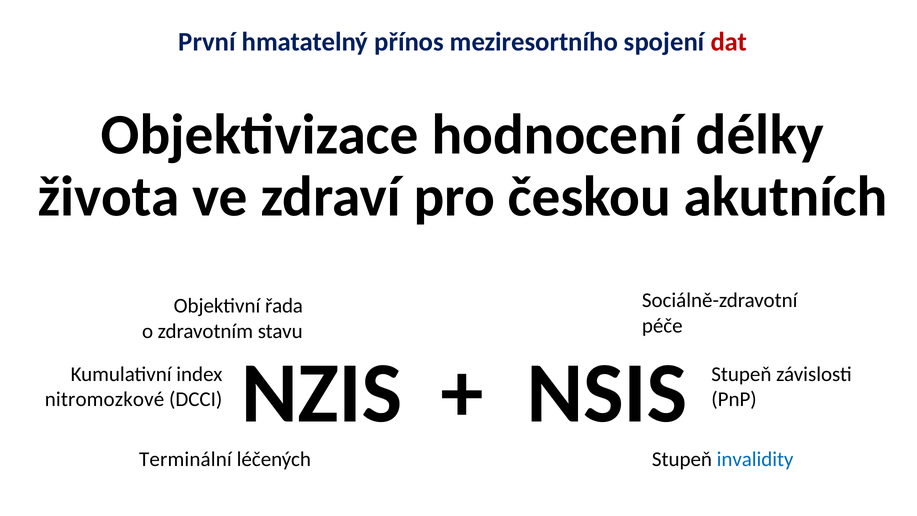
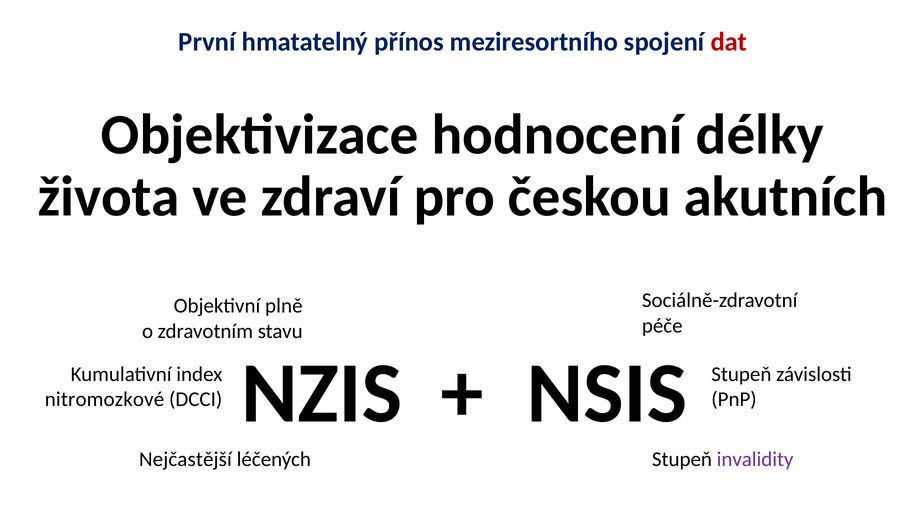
řada: řada -> plně (284, 306)
Terminální: Terminální -> Nejčastější (185, 459)
invalidity colour: blue -> purple (755, 459)
